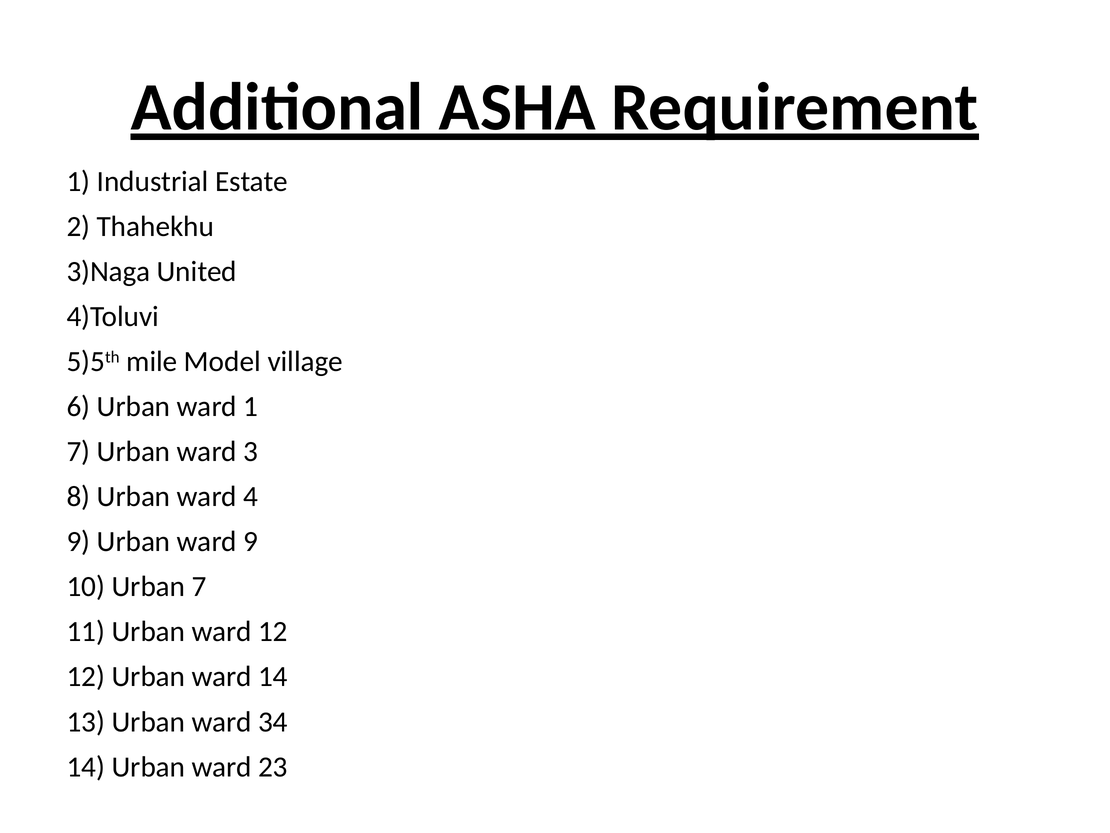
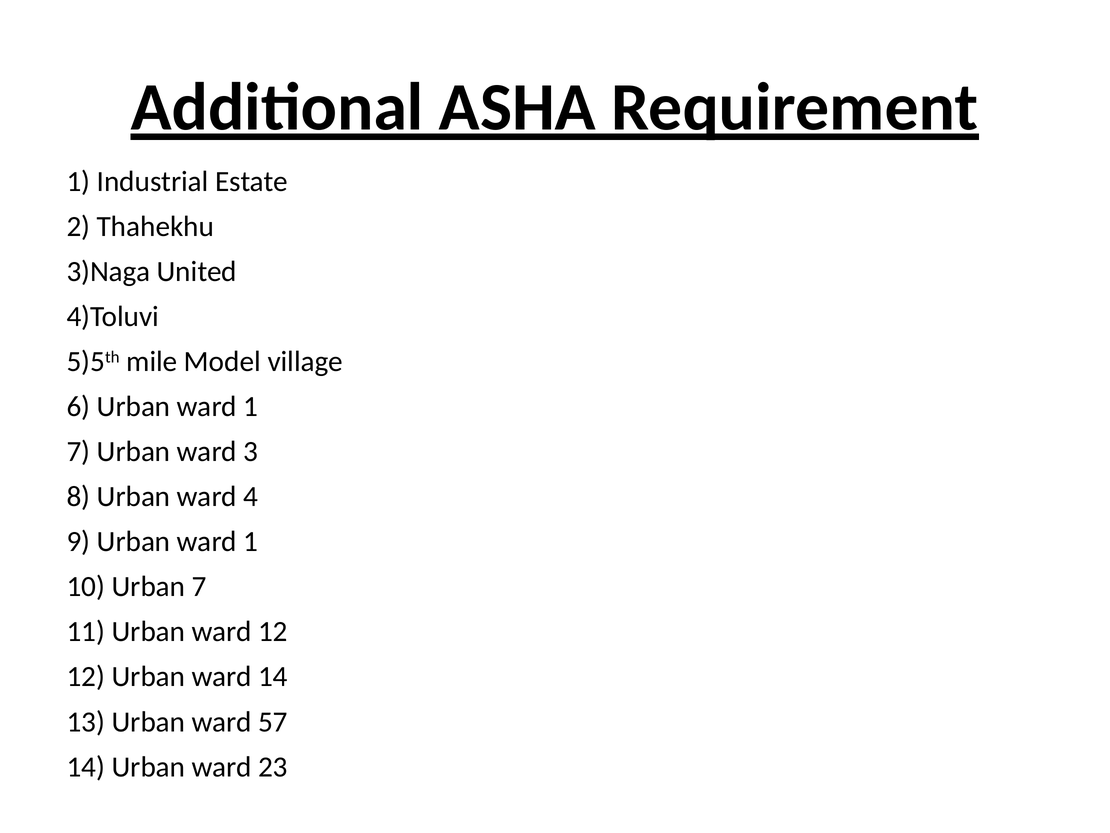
9 Urban ward 9: 9 -> 1 (251, 541)
34: 34 -> 57 (273, 721)
